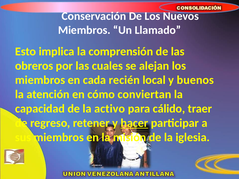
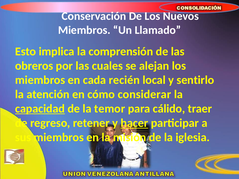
buenos: buenos -> sentirlo (195, 80)
conviertan: conviertan -> considerar (144, 95)
capacidad underline: none -> present (40, 109)
activo: activo -> temor (110, 109)
